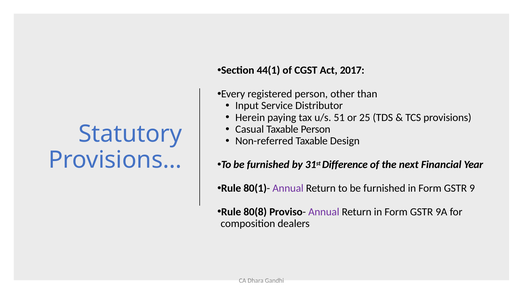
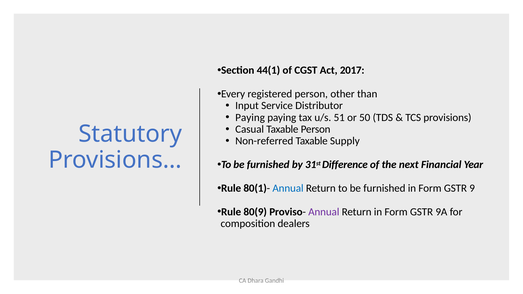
Herein: Herein -> Paying (250, 118)
25: 25 -> 50 (365, 118)
Design: Design -> Supply (345, 141)
Annual colour: purple -> blue (288, 188)
80(8: 80(8 -> 80(9 (255, 212)
